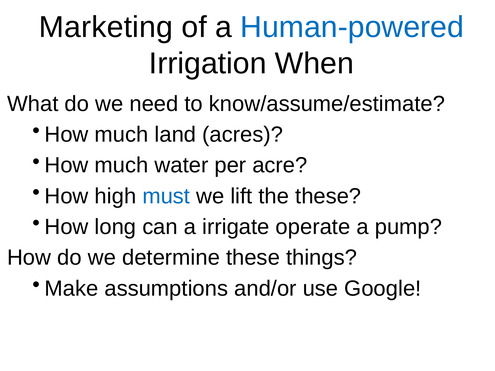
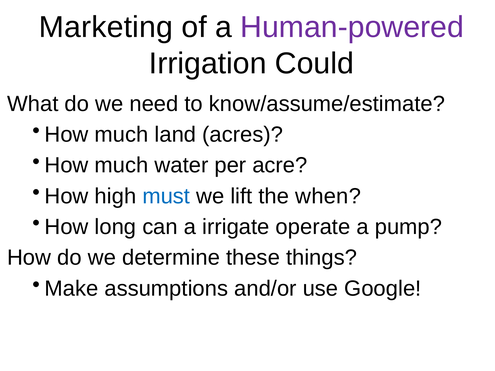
Human-powered colour: blue -> purple (352, 27)
When: When -> Could (314, 64)
the these: these -> when (328, 196)
